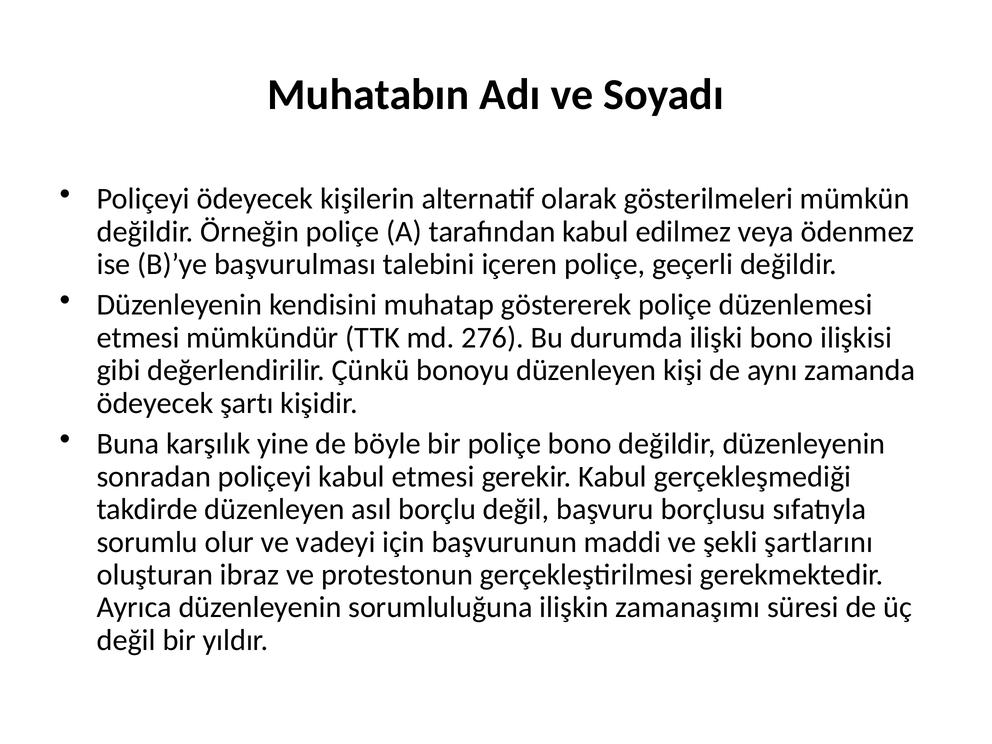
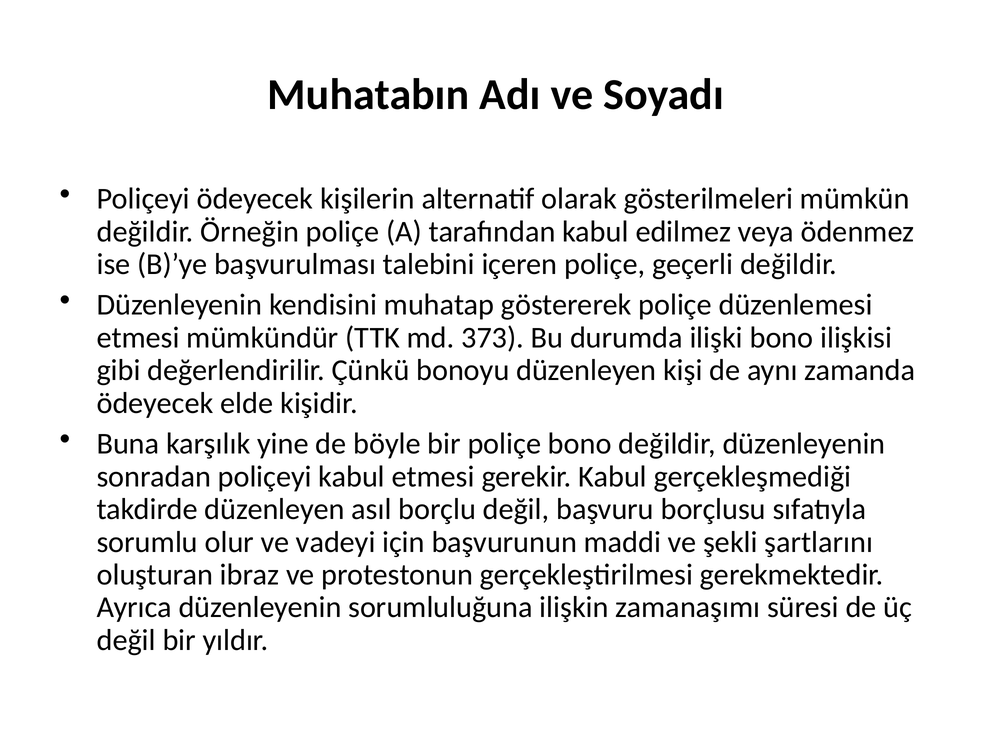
276: 276 -> 373 (493, 338)
şartı: şartı -> elde (247, 403)
